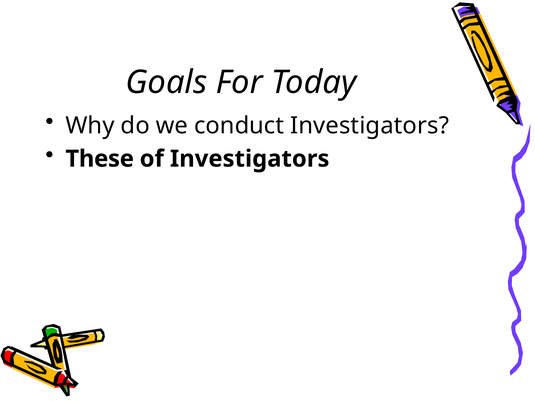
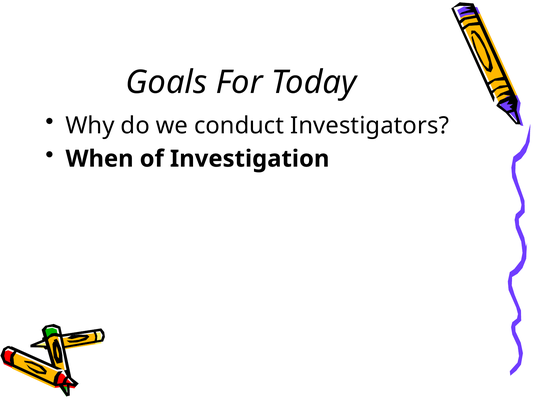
These: These -> When (100, 159)
of Investigators: Investigators -> Investigation (250, 159)
